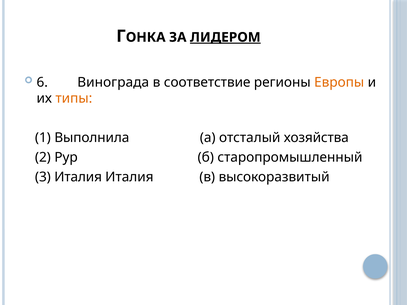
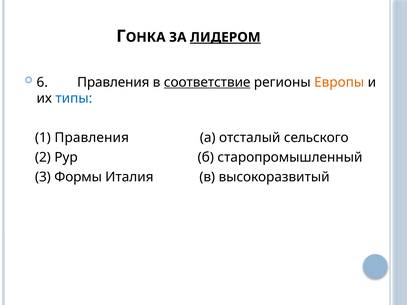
6 Винограда: Винограда -> Правления (113, 82)
соответствие underline: none -> present (207, 82)
типы colour: orange -> blue (74, 99)
1 Выполнила: Выполнила -> Правления (92, 138)
хозяйства: хозяйства -> сельского (316, 138)
3 Италия: Италия -> Формы (78, 177)
